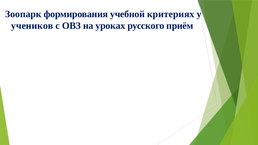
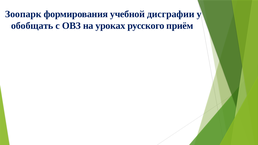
критериях: критериях -> дисграфии (171, 14)
учеников: учеников -> обобщать (32, 26)
